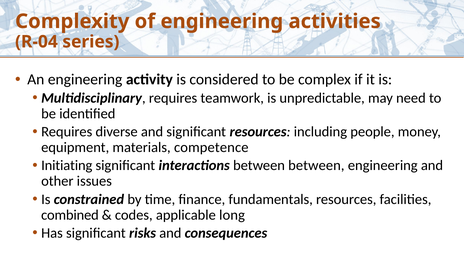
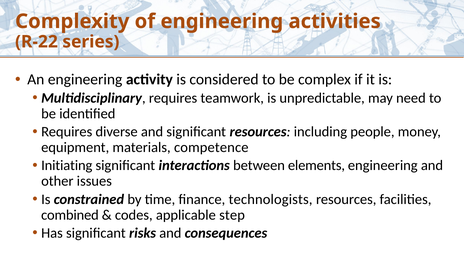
R-04: R-04 -> R-22 (36, 42)
between between: between -> elements (316, 166)
fundamentals: fundamentals -> technologists (271, 199)
long: long -> step (232, 215)
